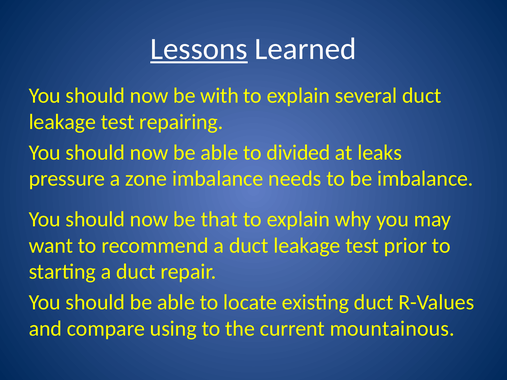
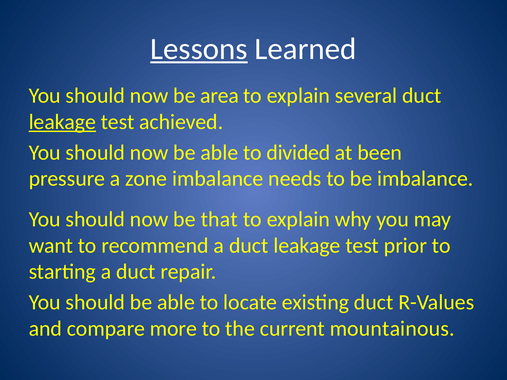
with: with -> area (219, 96)
leakage underline: none -> present (62, 122)
repairing: repairing -> achieved (181, 122)
leaks: leaks -> been (380, 153)
using: using -> more (173, 329)
